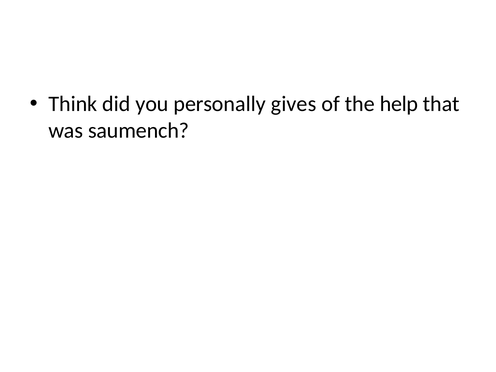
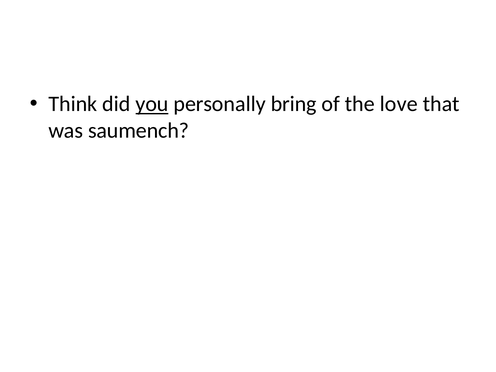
you underline: none -> present (152, 104)
gives: gives -> bring (294, 104)
help: help -> love (399, 104)
